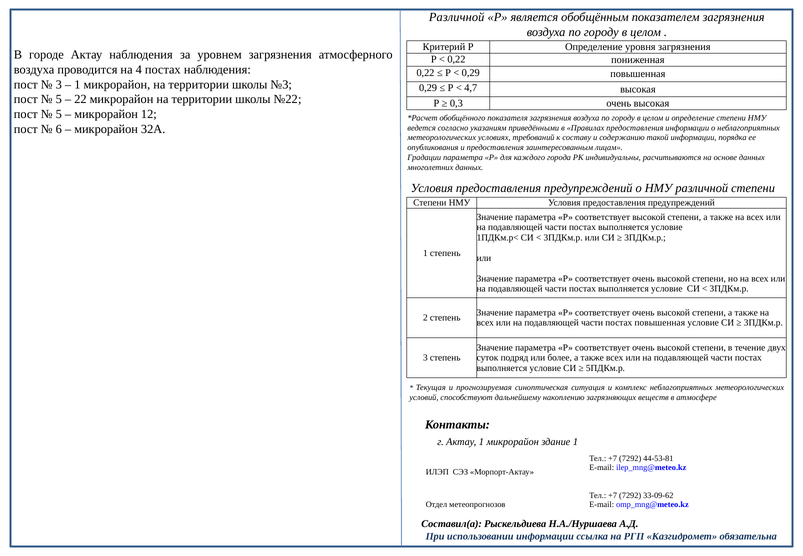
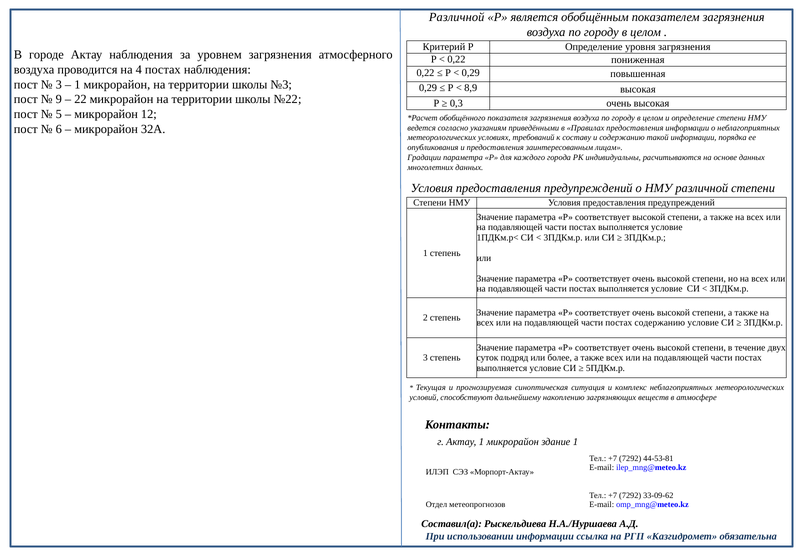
4,7: 4,7 -> 8,9 (471, 88)
5: 5 -> 9 (59, 99)
постах повышенная: повышенная -> содержанию (660, 323)
